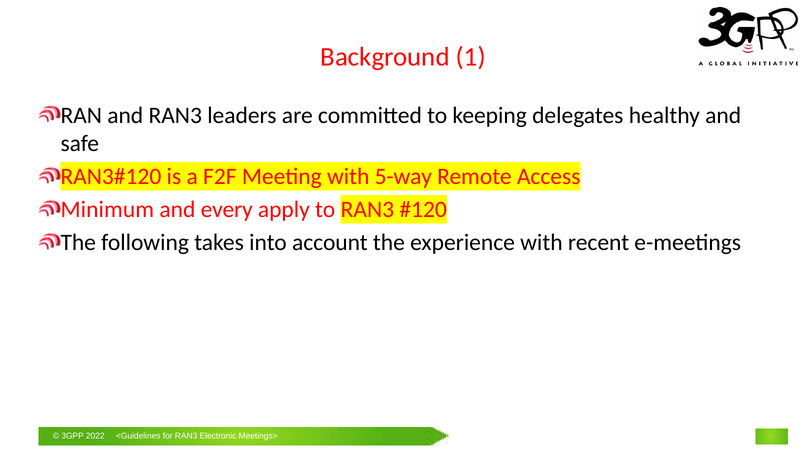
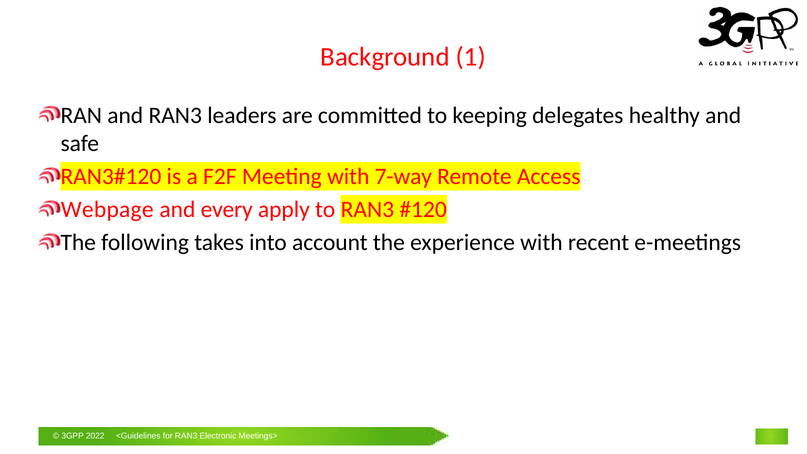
5-way: 5-way -> 7-way (403, 177)
Minimum: Minimum -> Webpage (107, 210)
